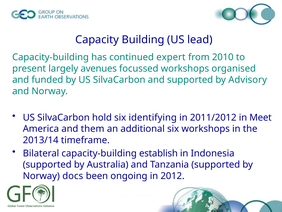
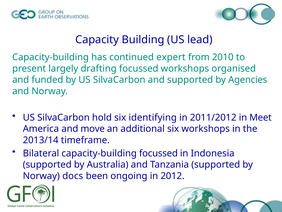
avenues: avenues -> drafting (99, 68)
Advisory: Advisory -> Agencies (248, 80)
them: them -> move (93, 128)
capacity-building establish: establish -> focussed (158, 153)
